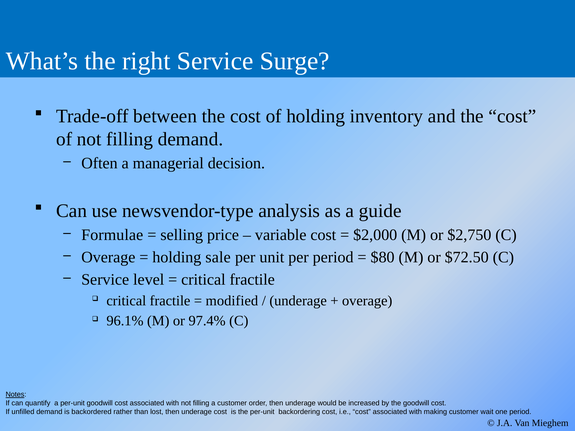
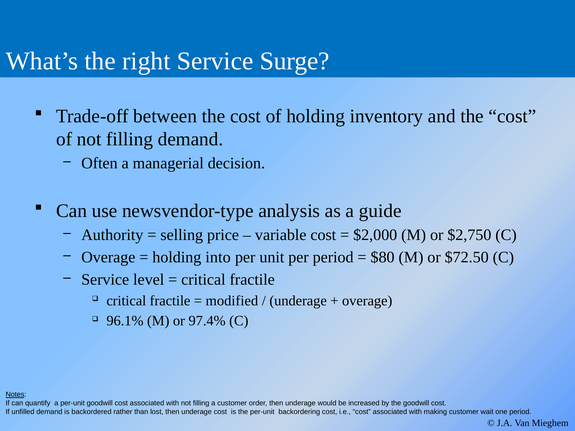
Formulae: Formulae -> Authority (112, 235)
sale: sale -> into (218, 257)
